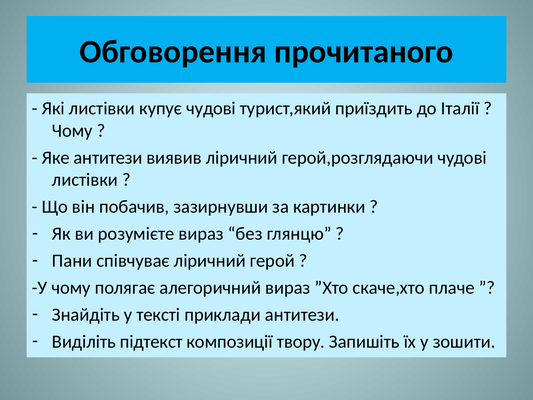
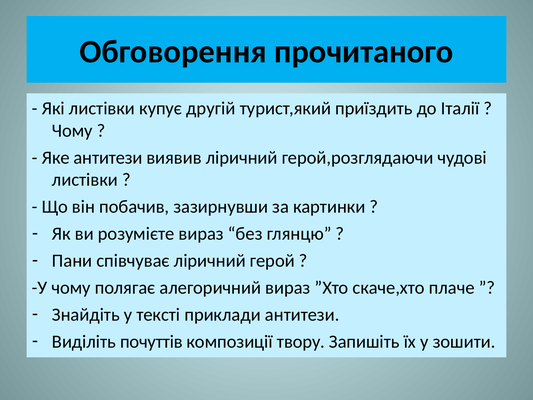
купує чудові: чудові -> другій (211, 108)
підтекст: підтекст -> почуттів (151, 341)
